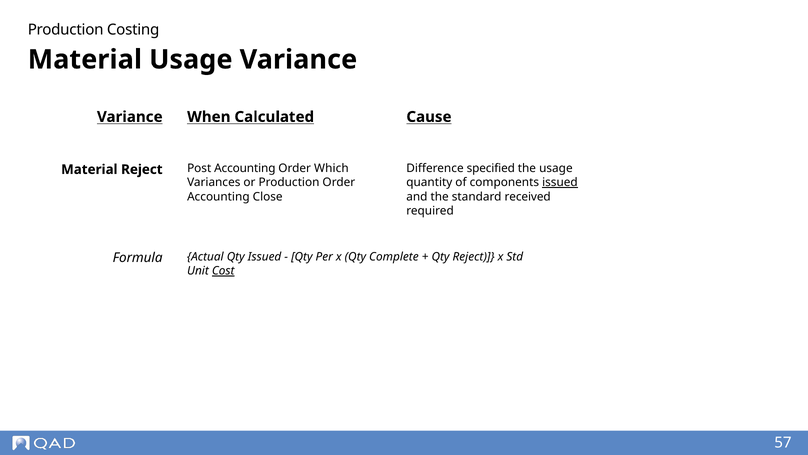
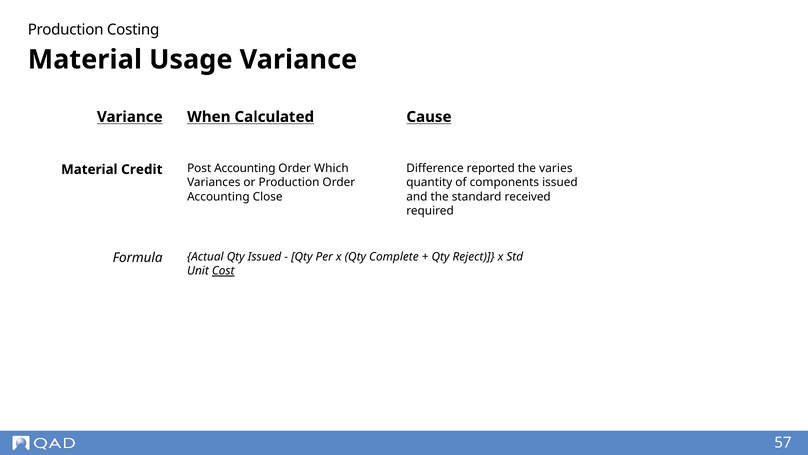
specified: specified -> reported (491, 168)
the usage: usage -> varies (556, 168)
Material Reject: Reject -> Credit (142, 169)
issued underline: present -> none (560, 182)
